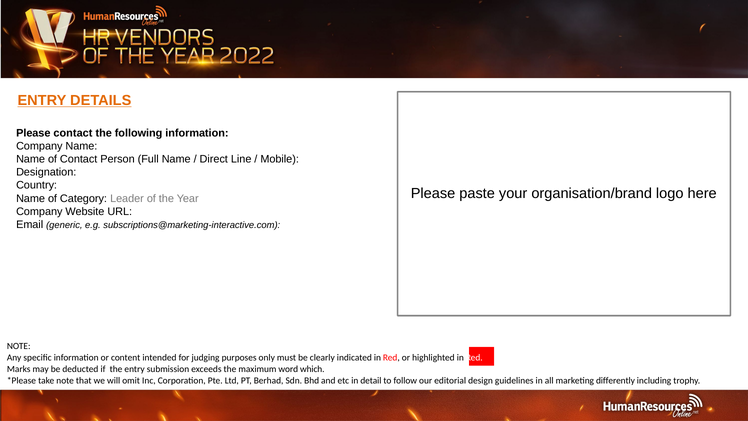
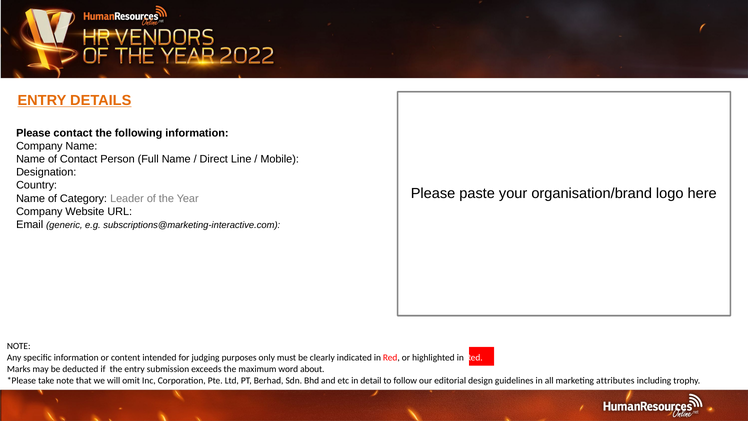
which: which -> about (312, 369)
differently: differently -> attributes (615, 380)
